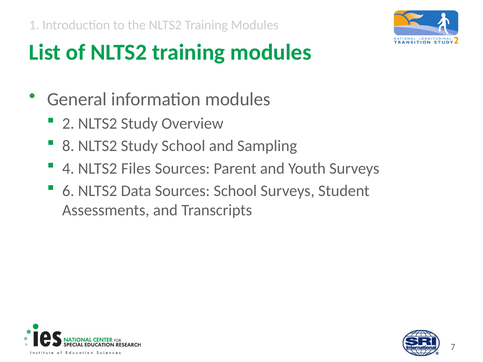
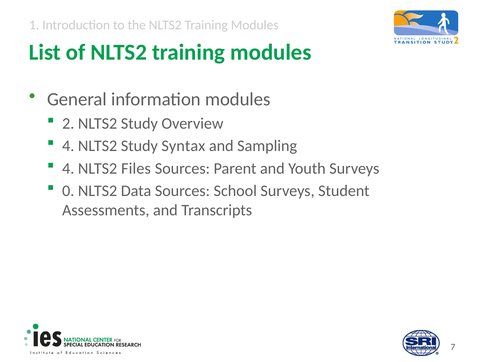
8: 8 -> 4 (68, 146)
Study School: School -> Syntax (183, 146)
6: 6 -> 0 (68, 191)
